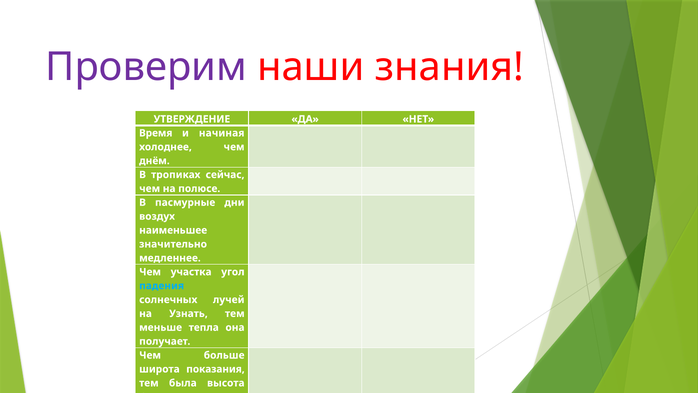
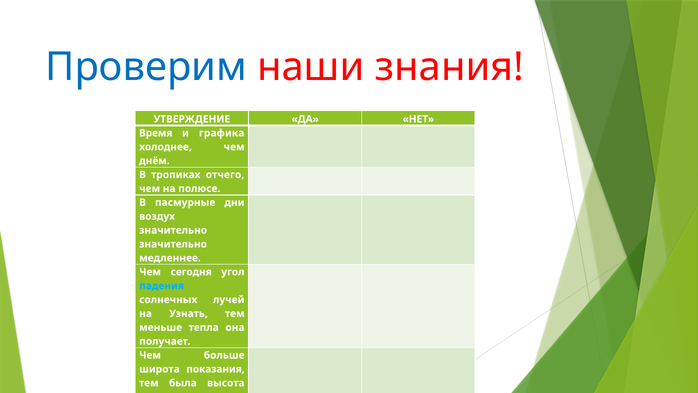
Проверим colour: purple -> blue (146, 67)
начиная: начиная -> графика (222, 133)
сейчас: сейчас -> отчего (225, 175)
наименьшее: наименьшее -> значительно (173, 230)
участка: участка -> сегодня (191, 272)
